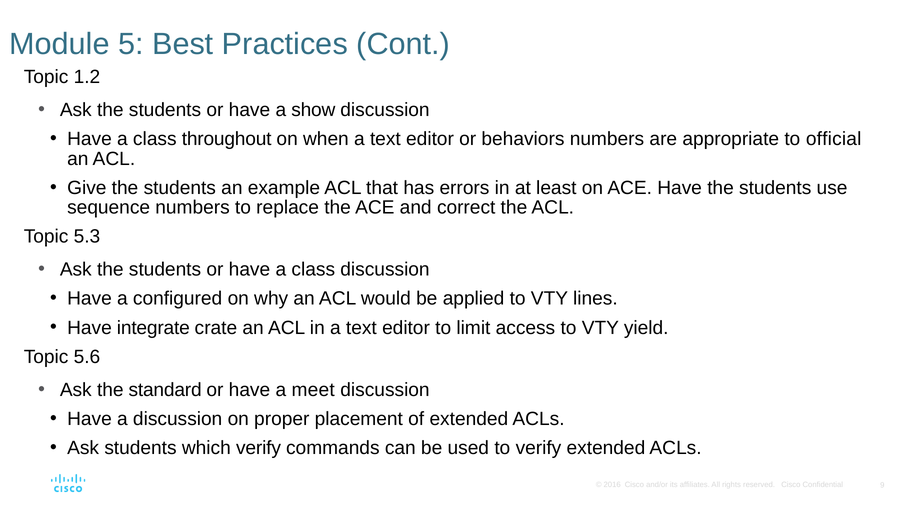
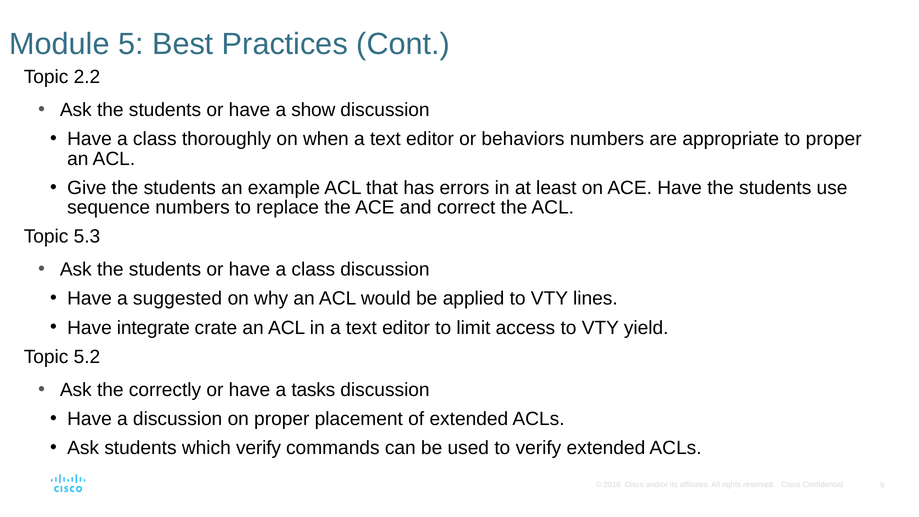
1.2: 1.2 -> 2.2 (87, 77)
throughout: throughout -> thoroughly (227, 139)
to official: official -> proper (834, 139)
configured: configured -> suggested (178, 299)
5.6: 5.6 -> 5.2 (87, 357)
standard: standard -> correctly (165, 390)
meet: meet -> tasks (313, 390)
